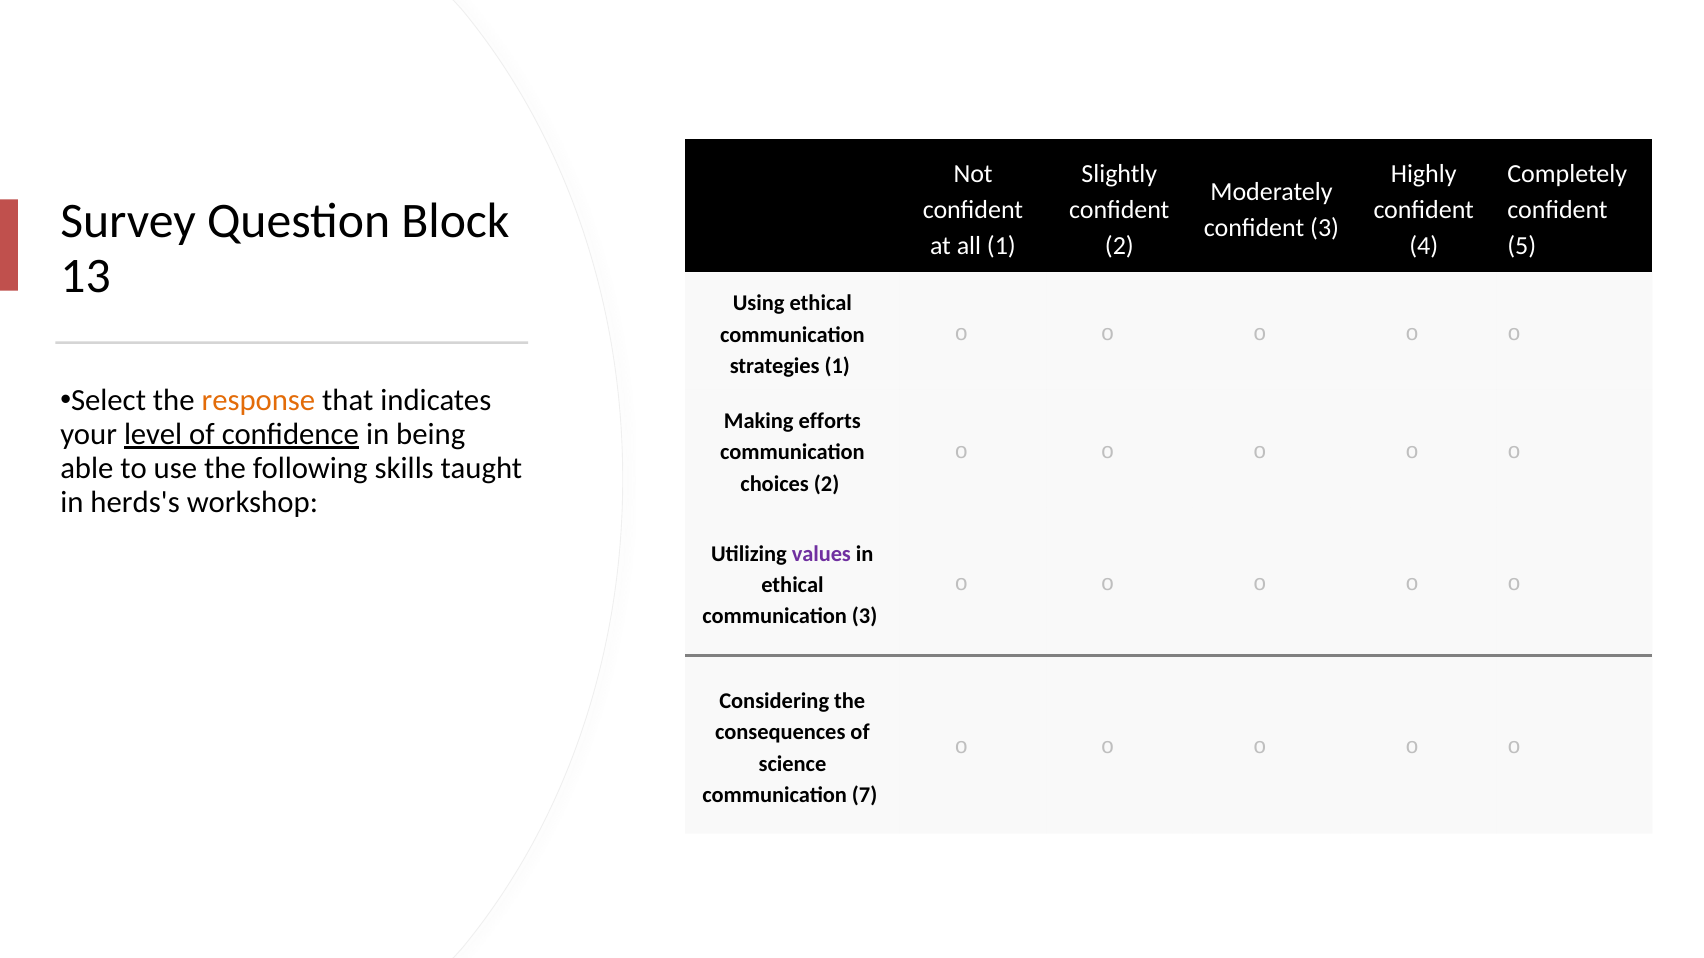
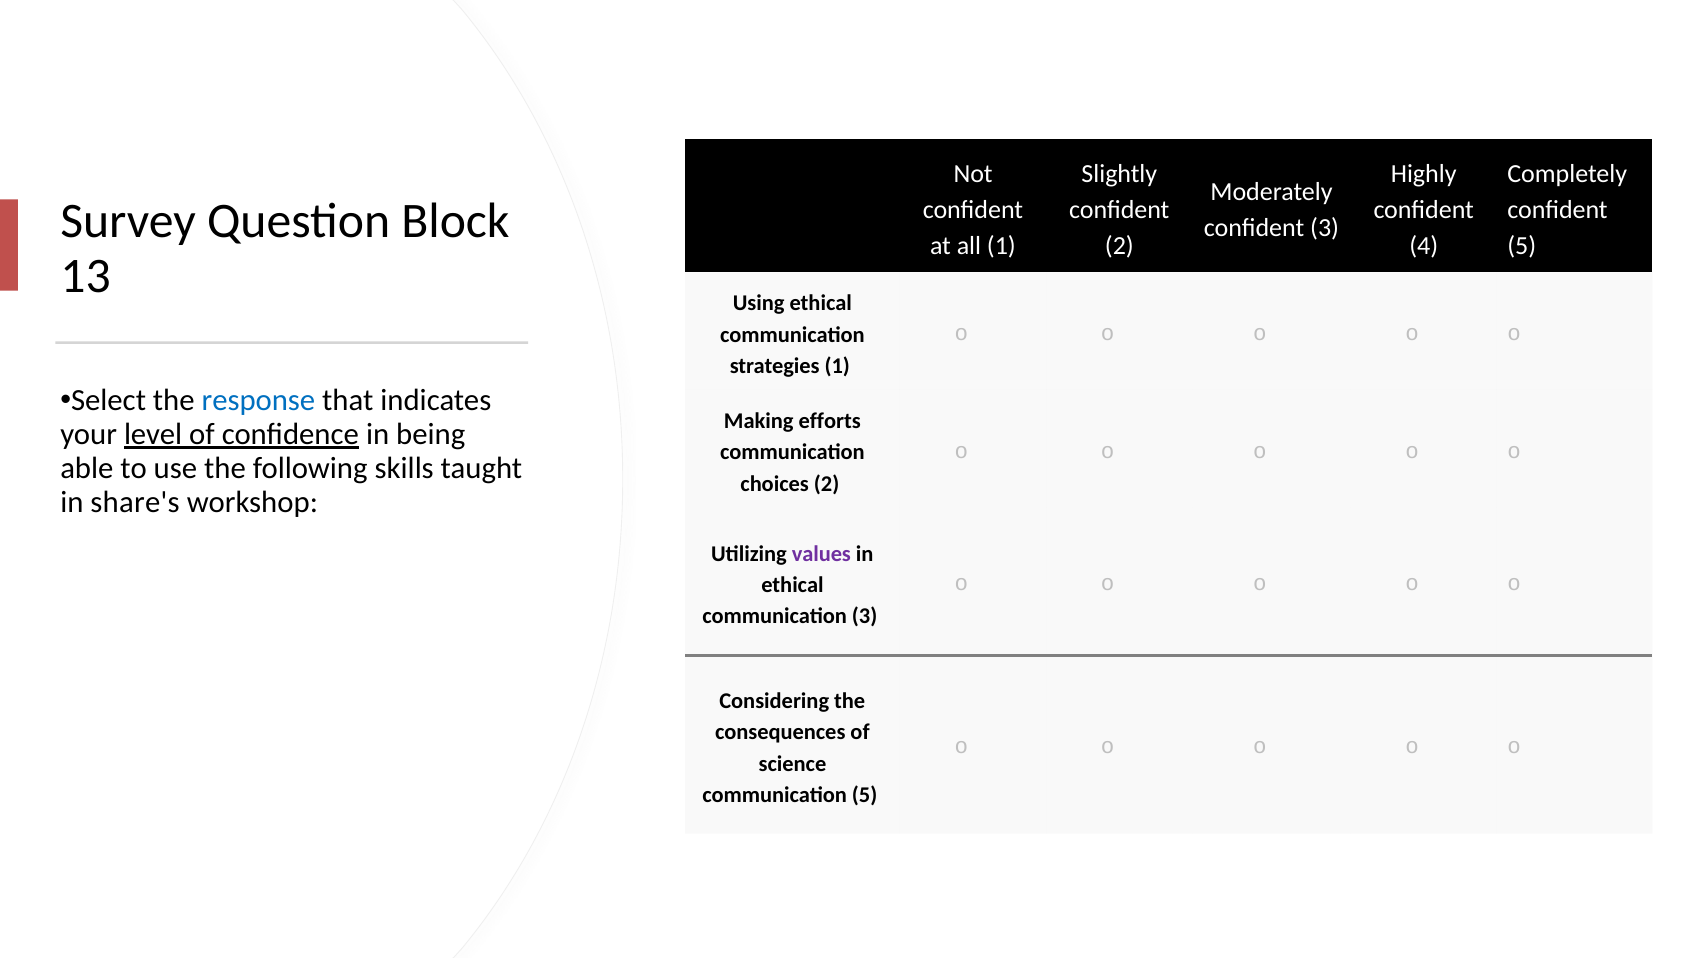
response colour: orange -> blue (258, 401)
herds's: herds's -> share's (135, 503)
communication 7: 7 -> 5 (865, 796)
